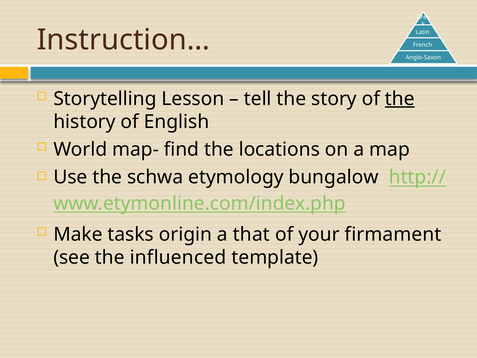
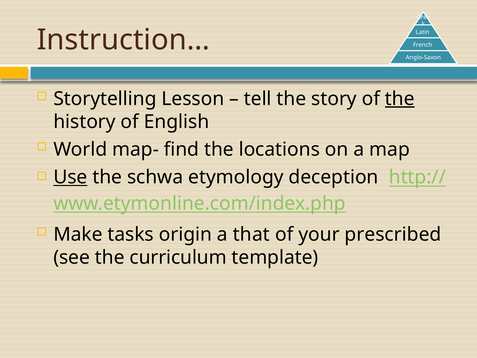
Use underline: none -> present (70, 177)
bungalow: bungalow -> deception (334, 177)
firmament: firmament -> prescribed (393, 234)
influenced: influenced -> curriculum (178, 257)
